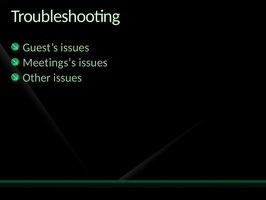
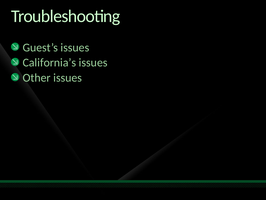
Meetings’s: Meetings’s -> California’s (49, 63)
